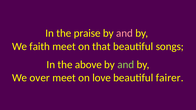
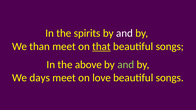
praise: praise -> spirits (87, 33)
and colour: pink -> white (125, 33)
faith: faith -> than (40, 47)
that underline: none -> present (101, 47)
over: over -> days (40, 78)
fairer: fairer -> songs (170, 78)
